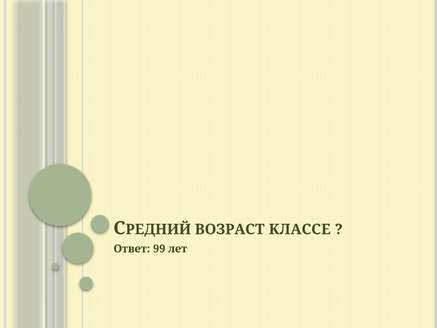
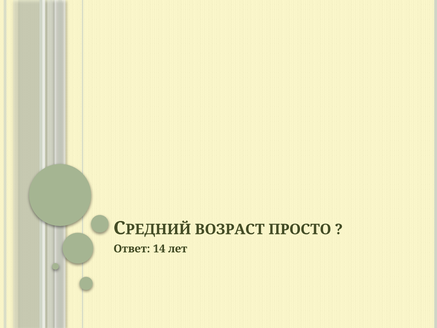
КЛАССЕ: КЛАССЕ -> ПРОСТО (300, 229)
99: 99 -> 14 (159, 249)
